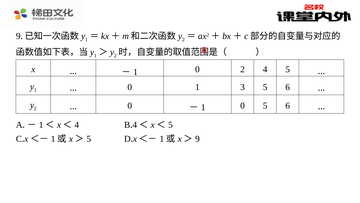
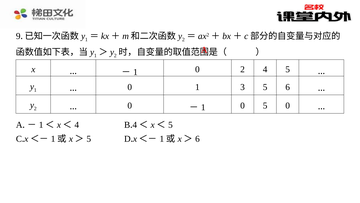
0 5 6: 6 -> 0 (288, 105)
9: 9 -> 6 (197, 139)
